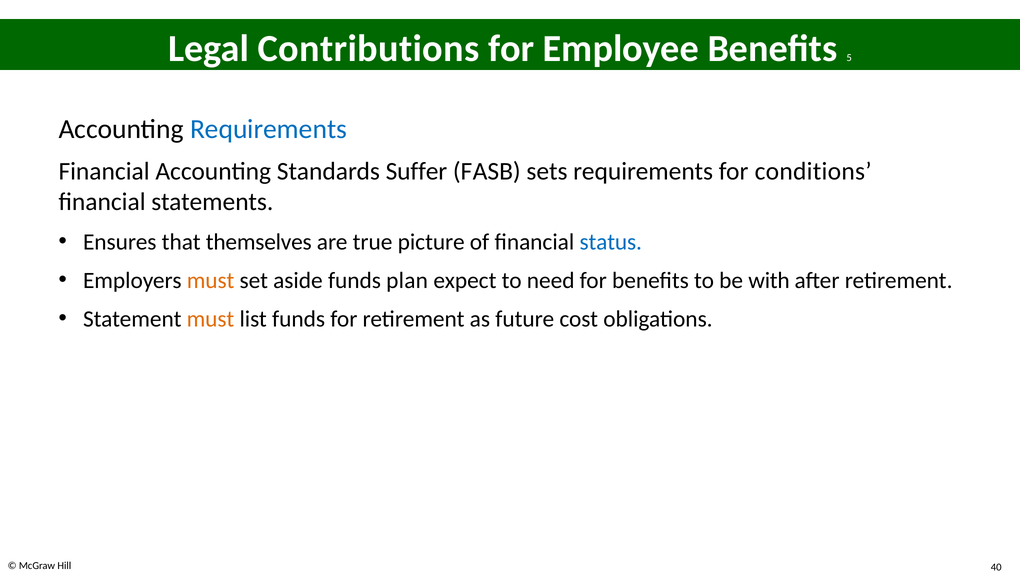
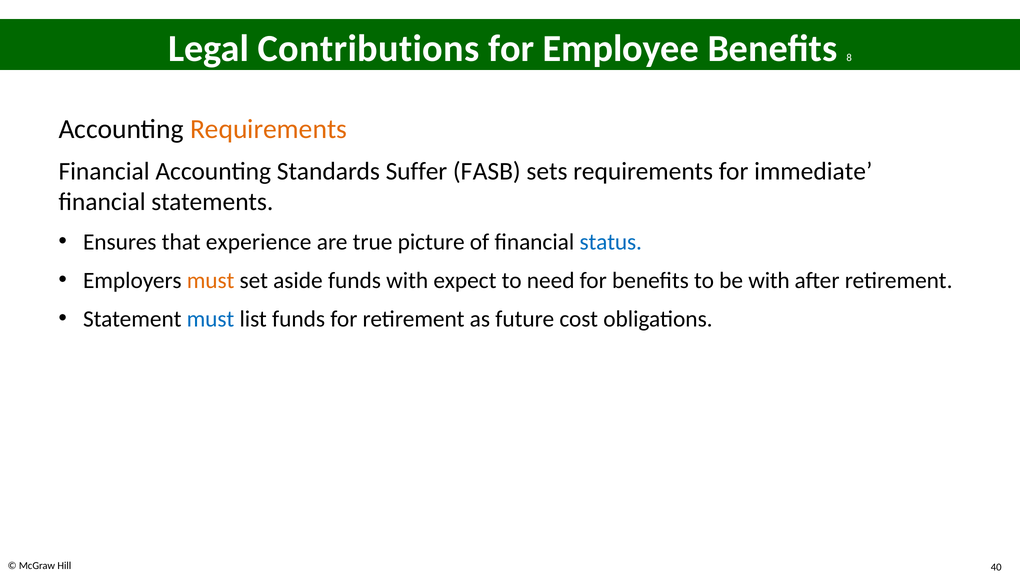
5: 5 -> 8 (849, 58)
Requirements colour: blue -> orange (269, 129)
conditions: conditions -> immediate (813, 172)
themselves: themselves -> experience (259, 242)
funds plan: plan -> with (407, 281)
must colour: orange -> blue (210, 319)
